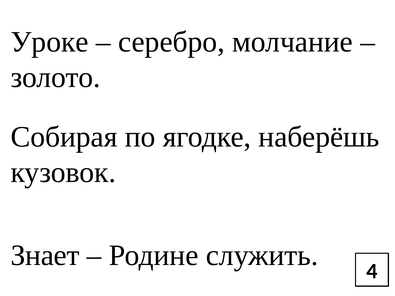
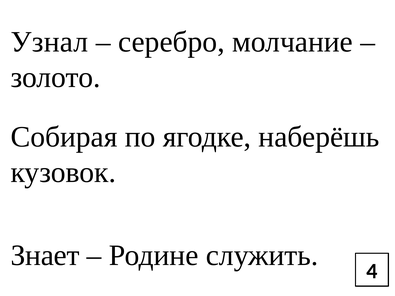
Уроке: Уроке -> Узнал (49, 42)
